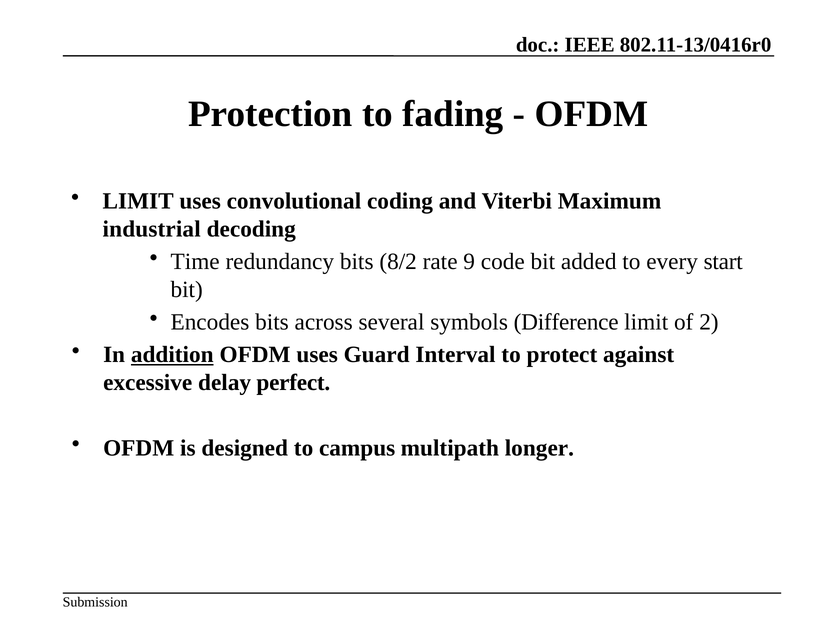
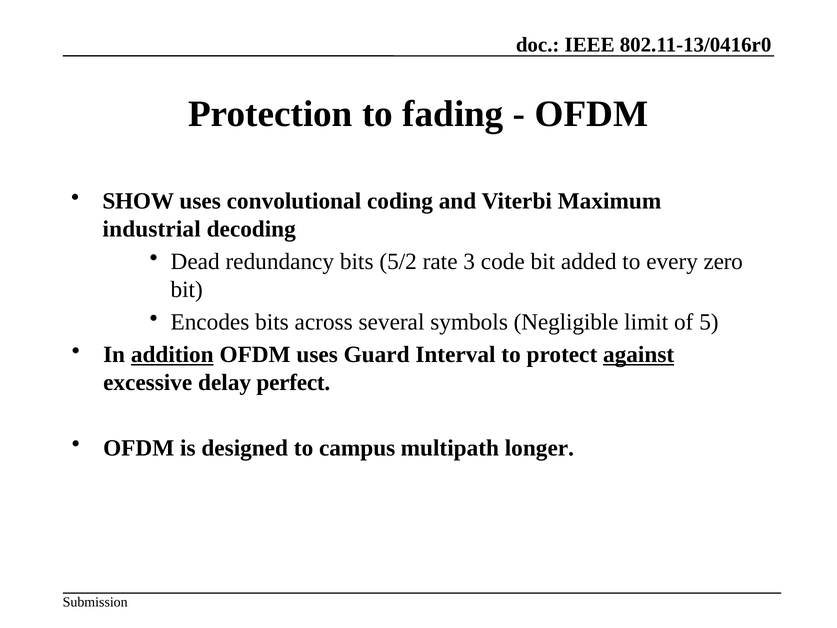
LIMIT: LIMIT -> SHOW (138, 201)
Time: Time -> Dead (195, 262)
8/2: 8/2 -> 5/2 (398, 262)
9: 9 -> 3 (469, 262)
start: start -> zero (723, 262)
Difference: Difference -> Negligible (566, 322)
2: 2 -> 5 (709, 322)
against underline: none -> present (639, 355)
